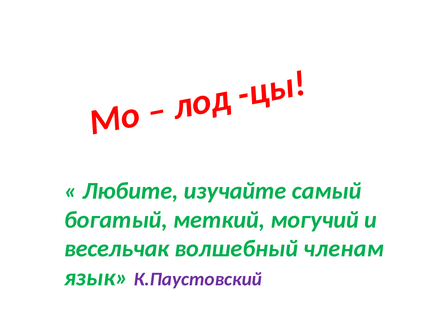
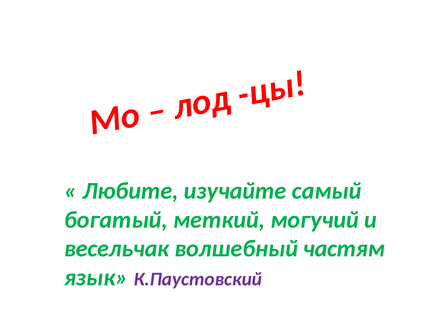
членам: членам -> частям (344, 249)
